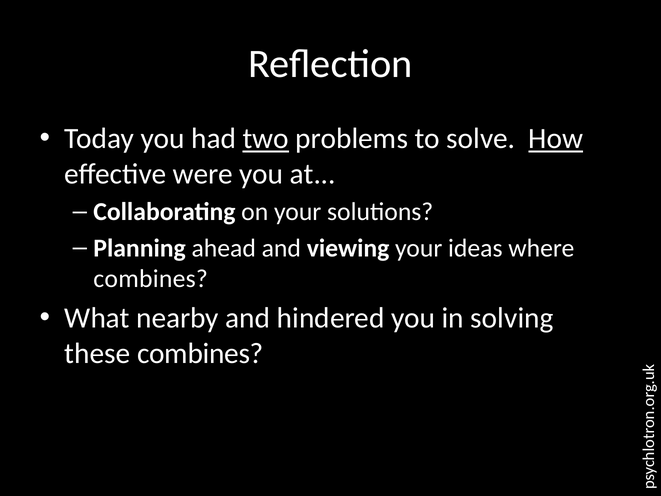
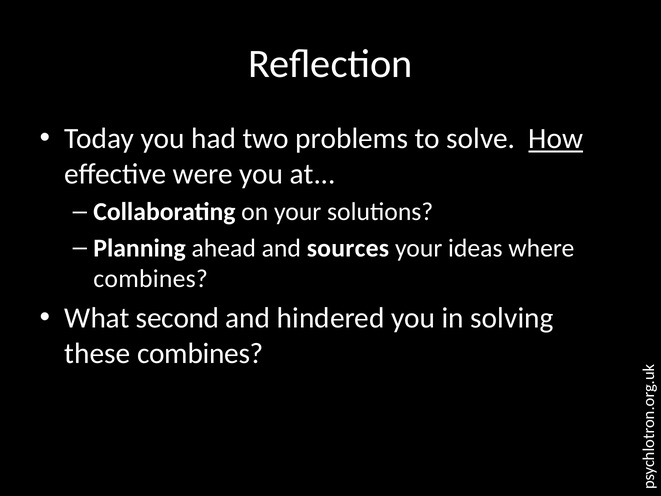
two underline: present -> none (266, 139)
viewing: viewing -> sources (348, 248)
nearby: nearby -> second (178, 318)
